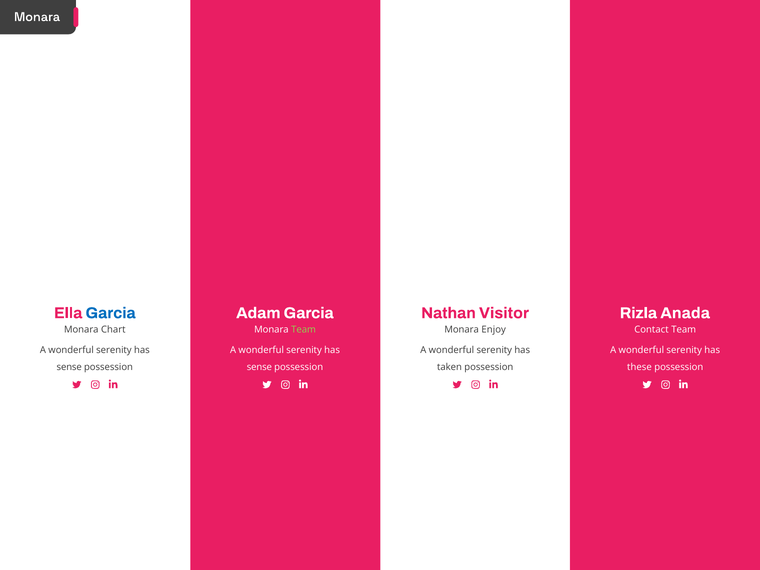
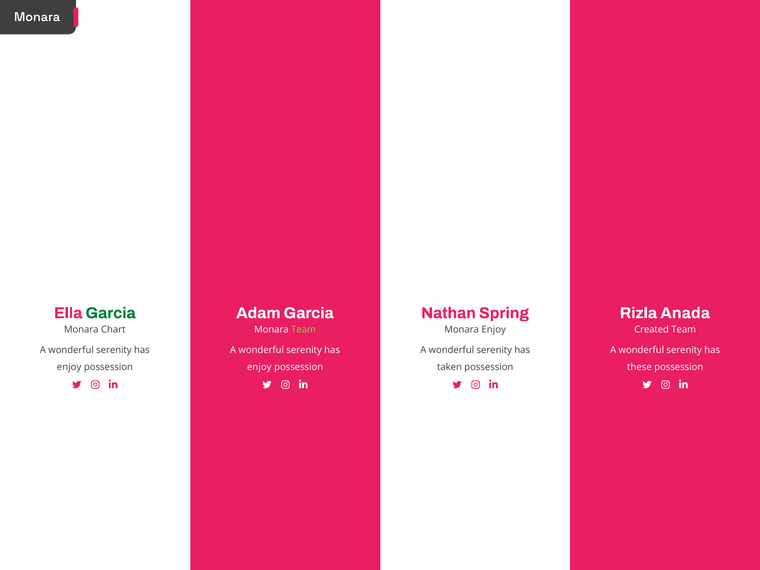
Garcia colour: blue -> green (111, 313)
Visitor: Visitor -> Spring (504, 313)
Contact: Contact -> Created (652, 330)
sense: sense -> enjoy (69, 367)
sense: sense -> enjoy (259, 367)
